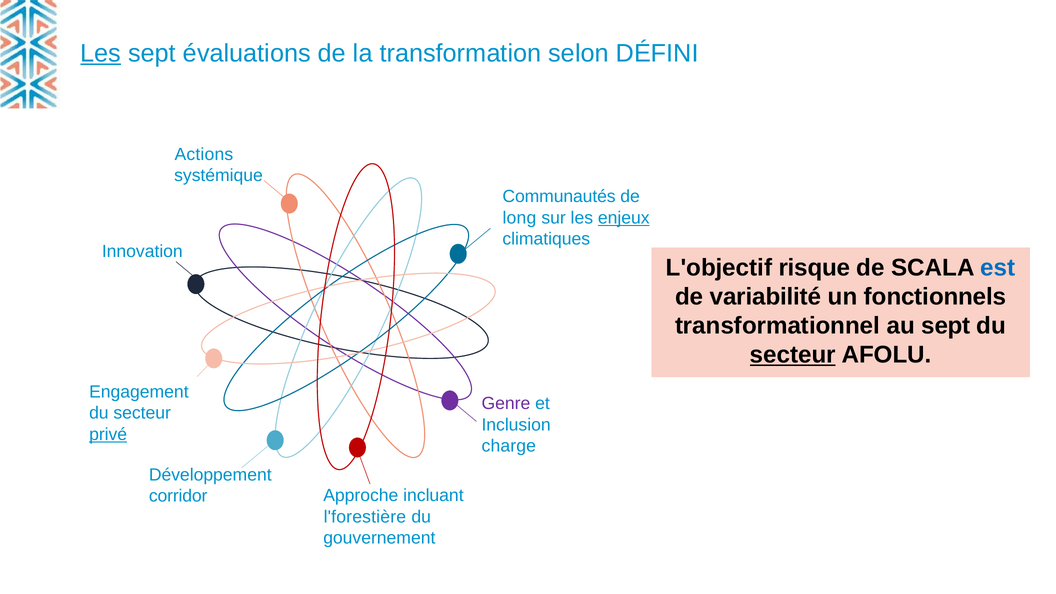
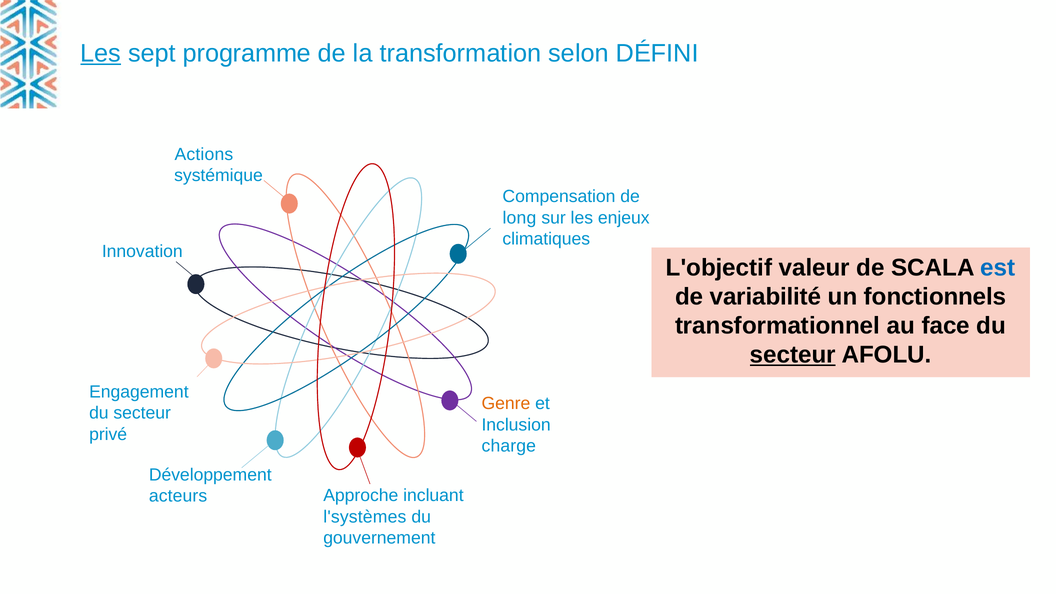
évaluations: évaluations -> programme (247, 53)
Communautés: Communautés -> Compensation (559, 197)
enjeux underline: present -> none (624, 218)
risque: risque -> valeur (814, 268)
au sept: sept -> face (946, 326)
Genre colour: purple -> orange (506, 404)
privé underline: present -> none (108, 434)
corridor: corridor -> acteurs (178, 496)
l'forestière: l'forestière -> l'systèmes (365, 517)
